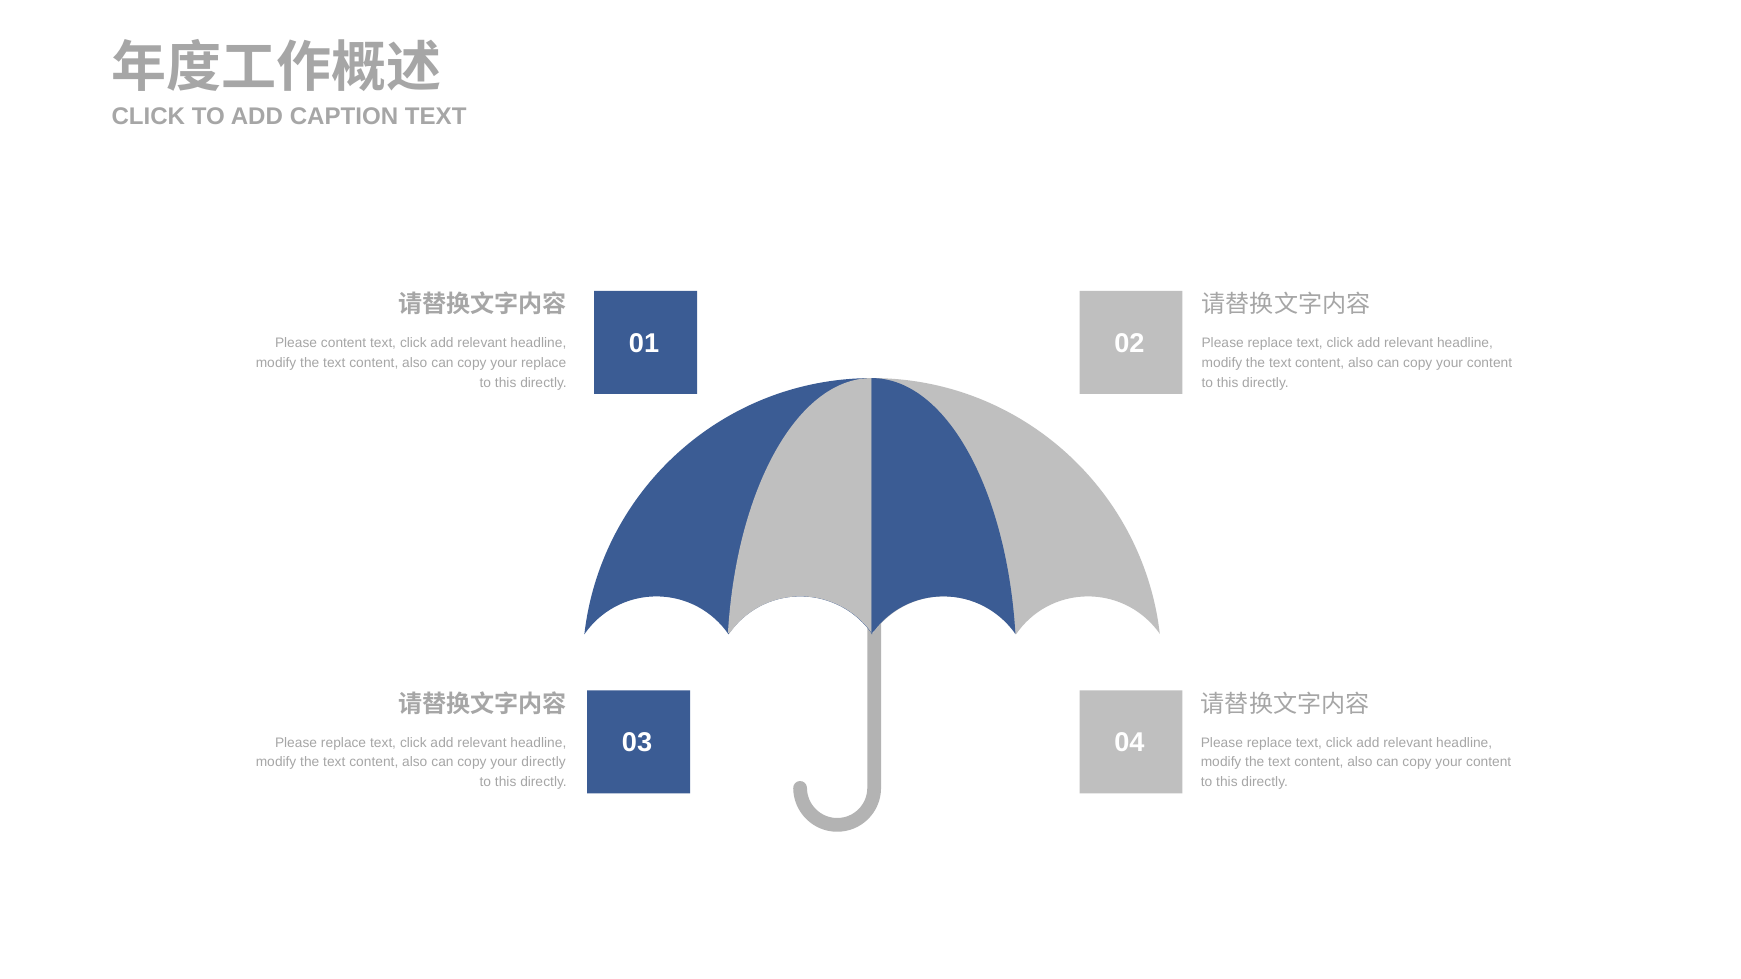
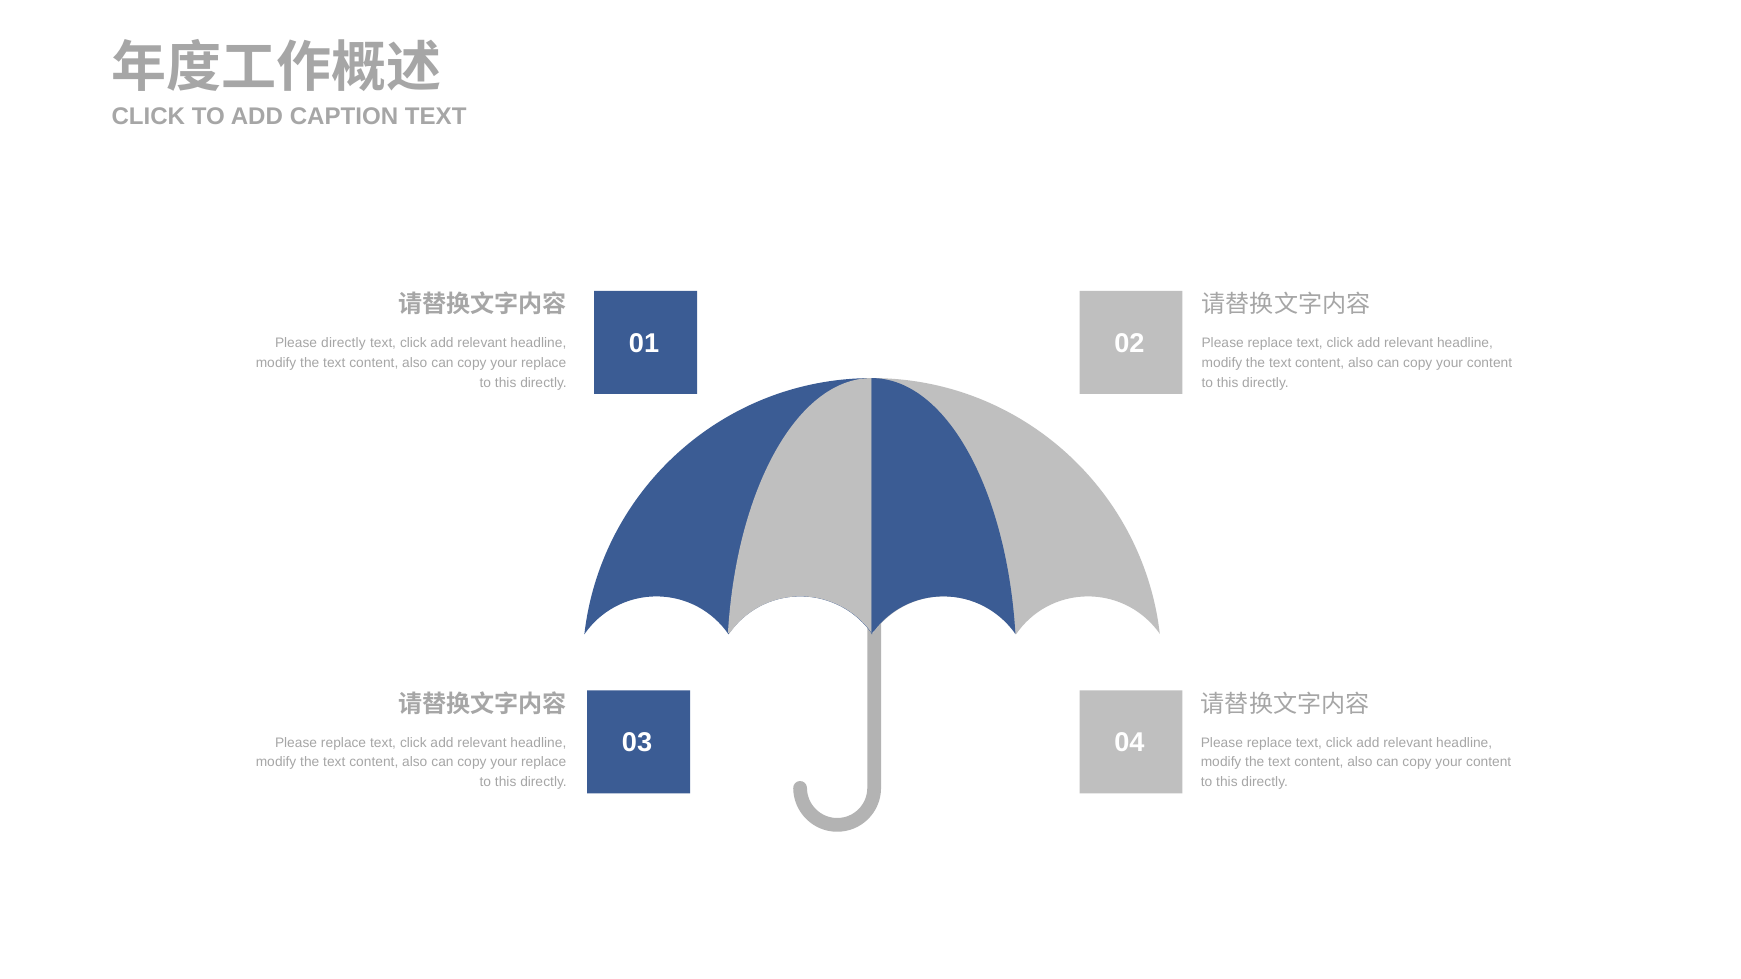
Please content: content -> directly (343, 343)
directly: directly -> replace (544, 763)
